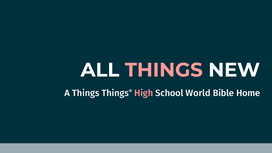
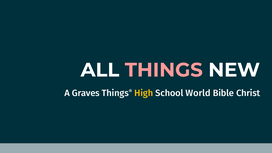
A Things: Things -> Graves (86, 93)
High colour: pink -> yellow (144, 93)
Home: Home -> Christ (248, 93)
